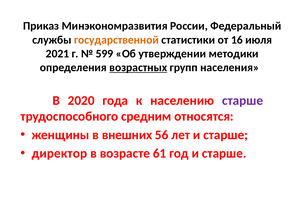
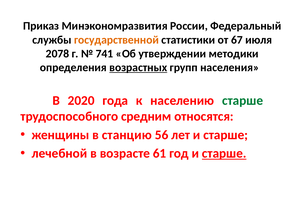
16: 16 -> 67 (237, 40)
2021: 2021 -> 2078 (57, 54)
599: 599 -> 741 (104, 54)
старше colour: purple -> green (243, 100)
внешних: внешних -> станцию (127, 135)
директор: директор -> лечебной (59, 153)
старше underline: none -> present (224, 153)
